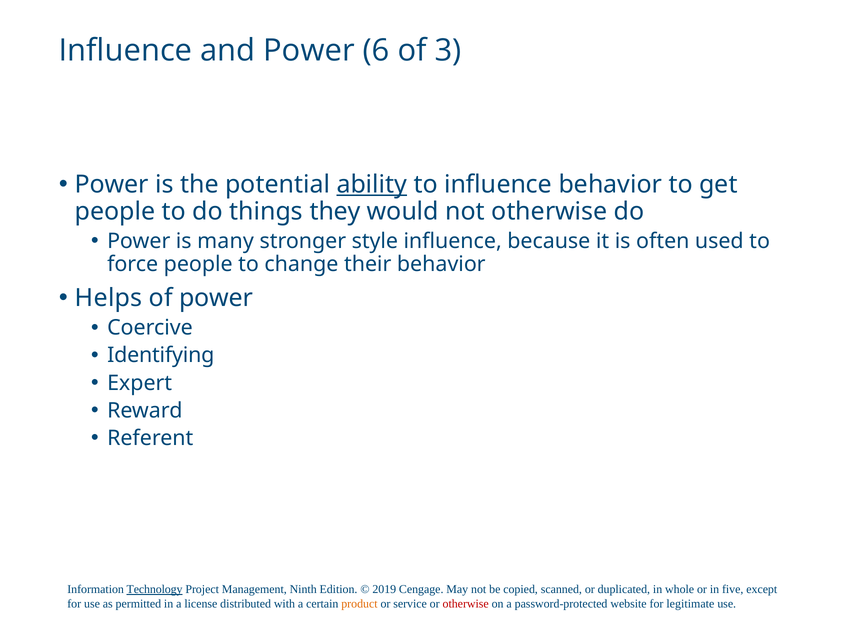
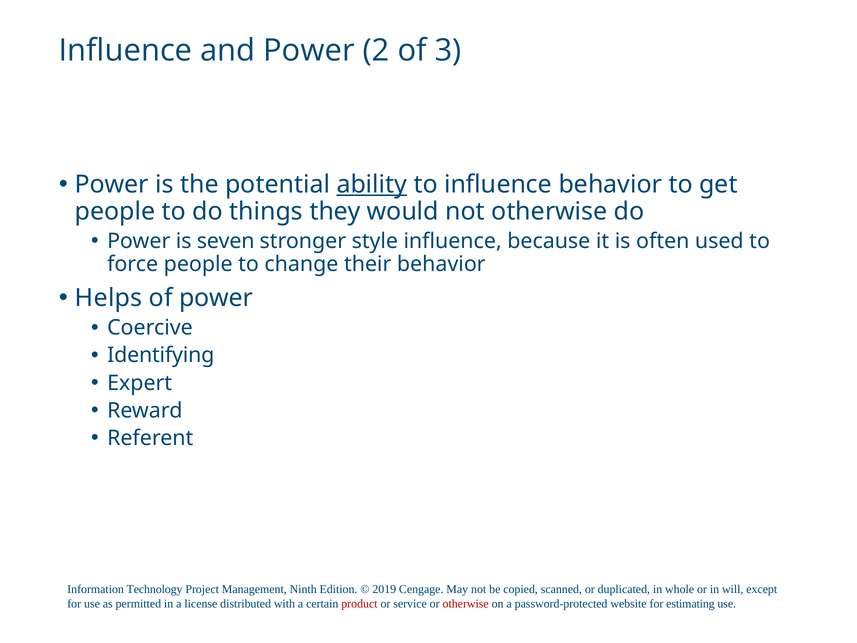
6: 6 -> 2 (376, 51)
many: many -> seven (226, 241)
Technology underline: present -> none (155, 589)
five: five -> will (733, 589)
product colour: orange -> red (359, 603)
legitimate: legitimate -> estimating (690, 603)
